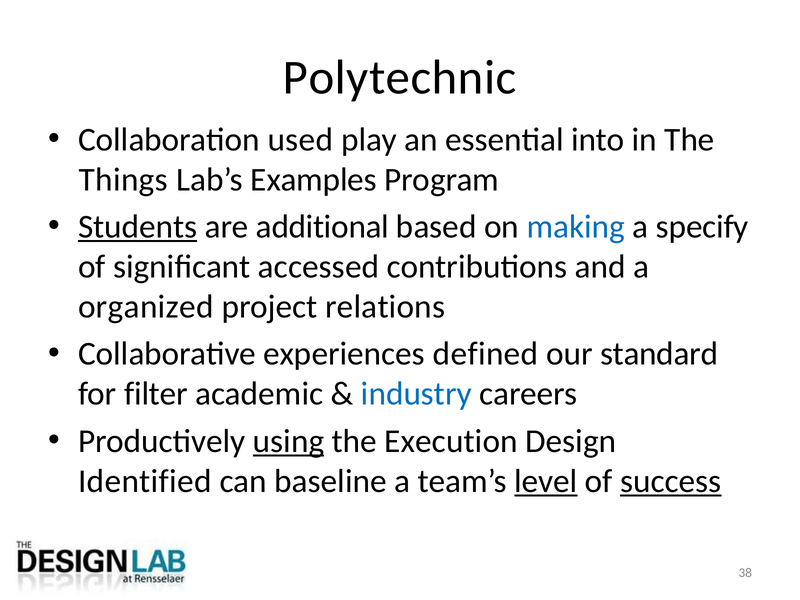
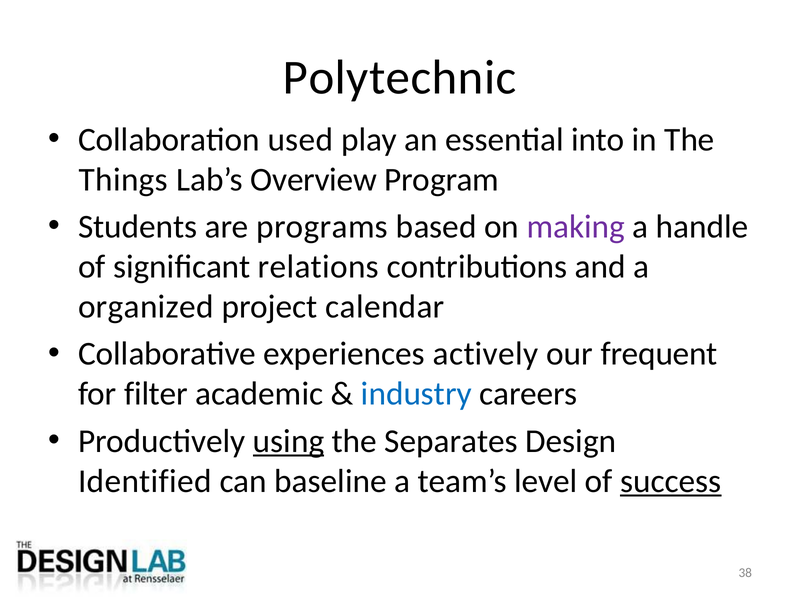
Examples: Examples -> Overview (314, 180)
Students underline: present -> none (138, 227)
additional: additional -> programs (322, 227)
making colour: blue -> purple (576, 227)
specify: specify -> handle (702, 227)
accessed: accessed -> relations (318, 267)
relations: relations -> calendar (385, 307)
defined: defined -> actively (486, 354)
standard: standard -> frequent (659, 354)
Execution: Execution -> Separates (451, 441)
level underline: present -> none (546, 481)
